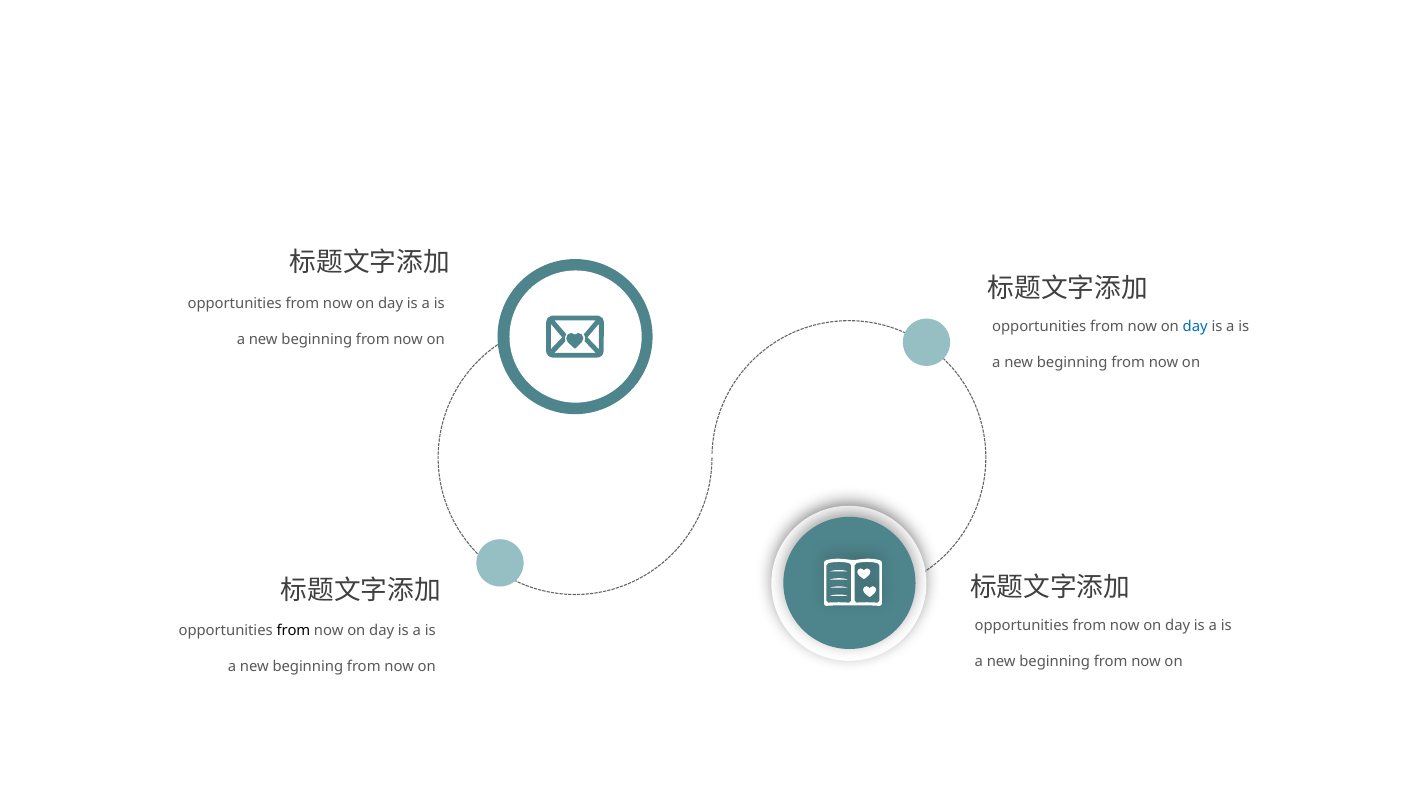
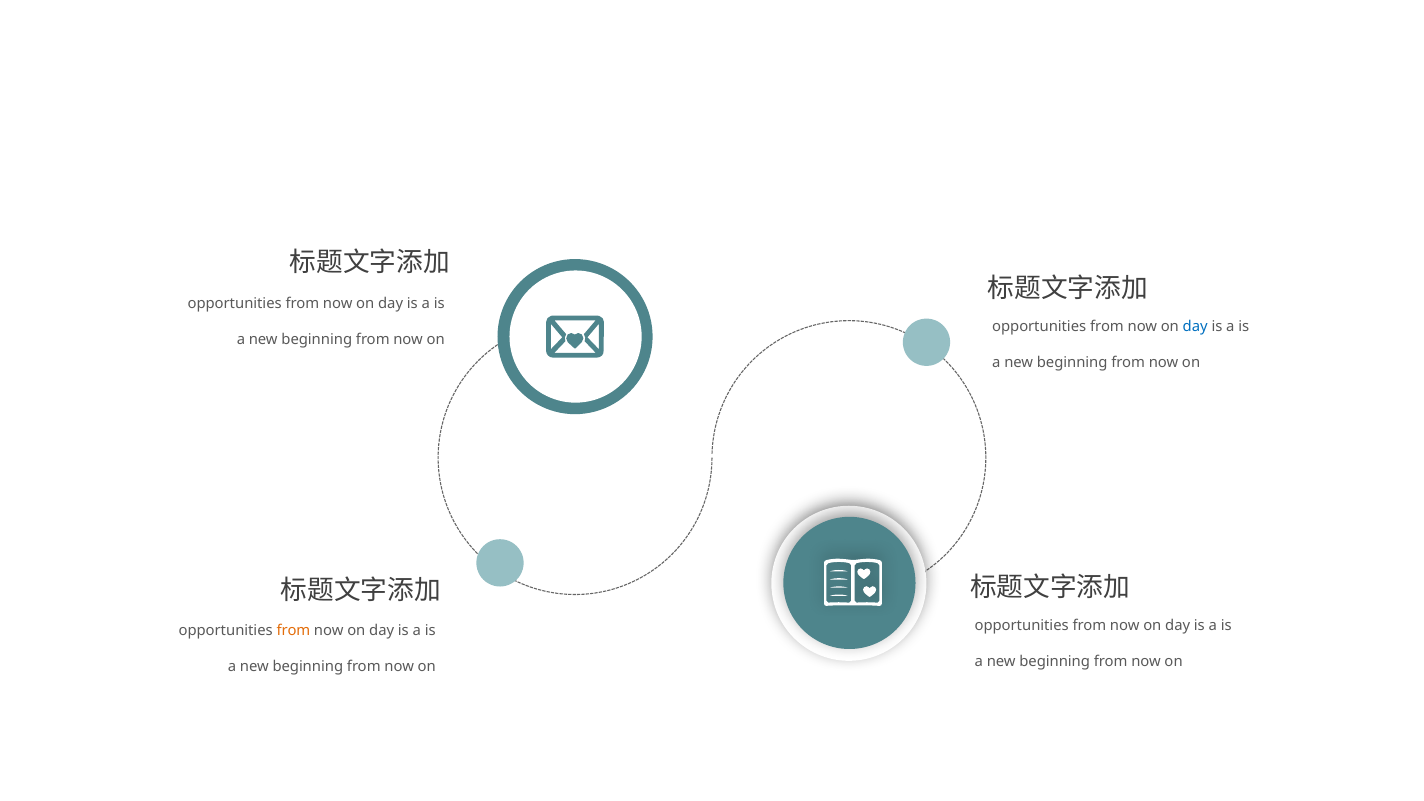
from colour: black -> orange (293, 631)
